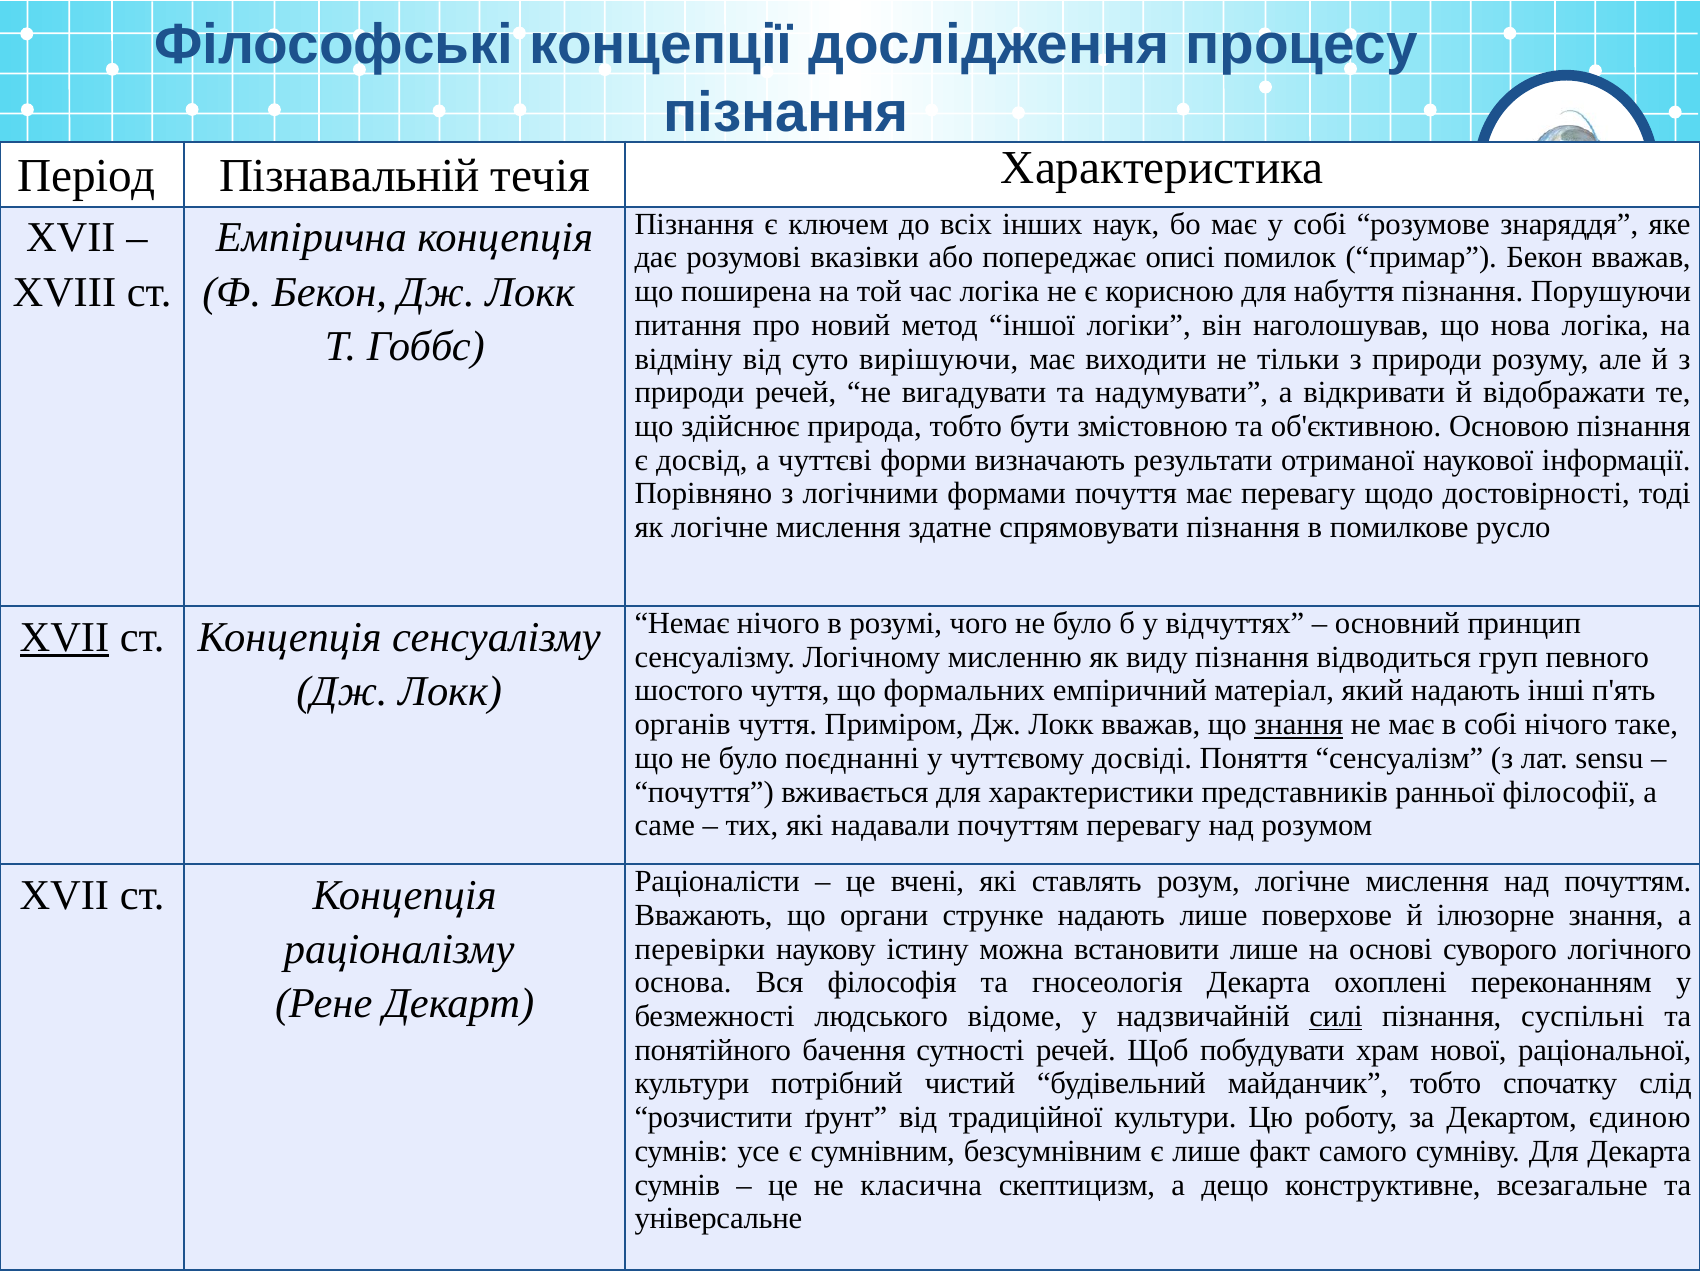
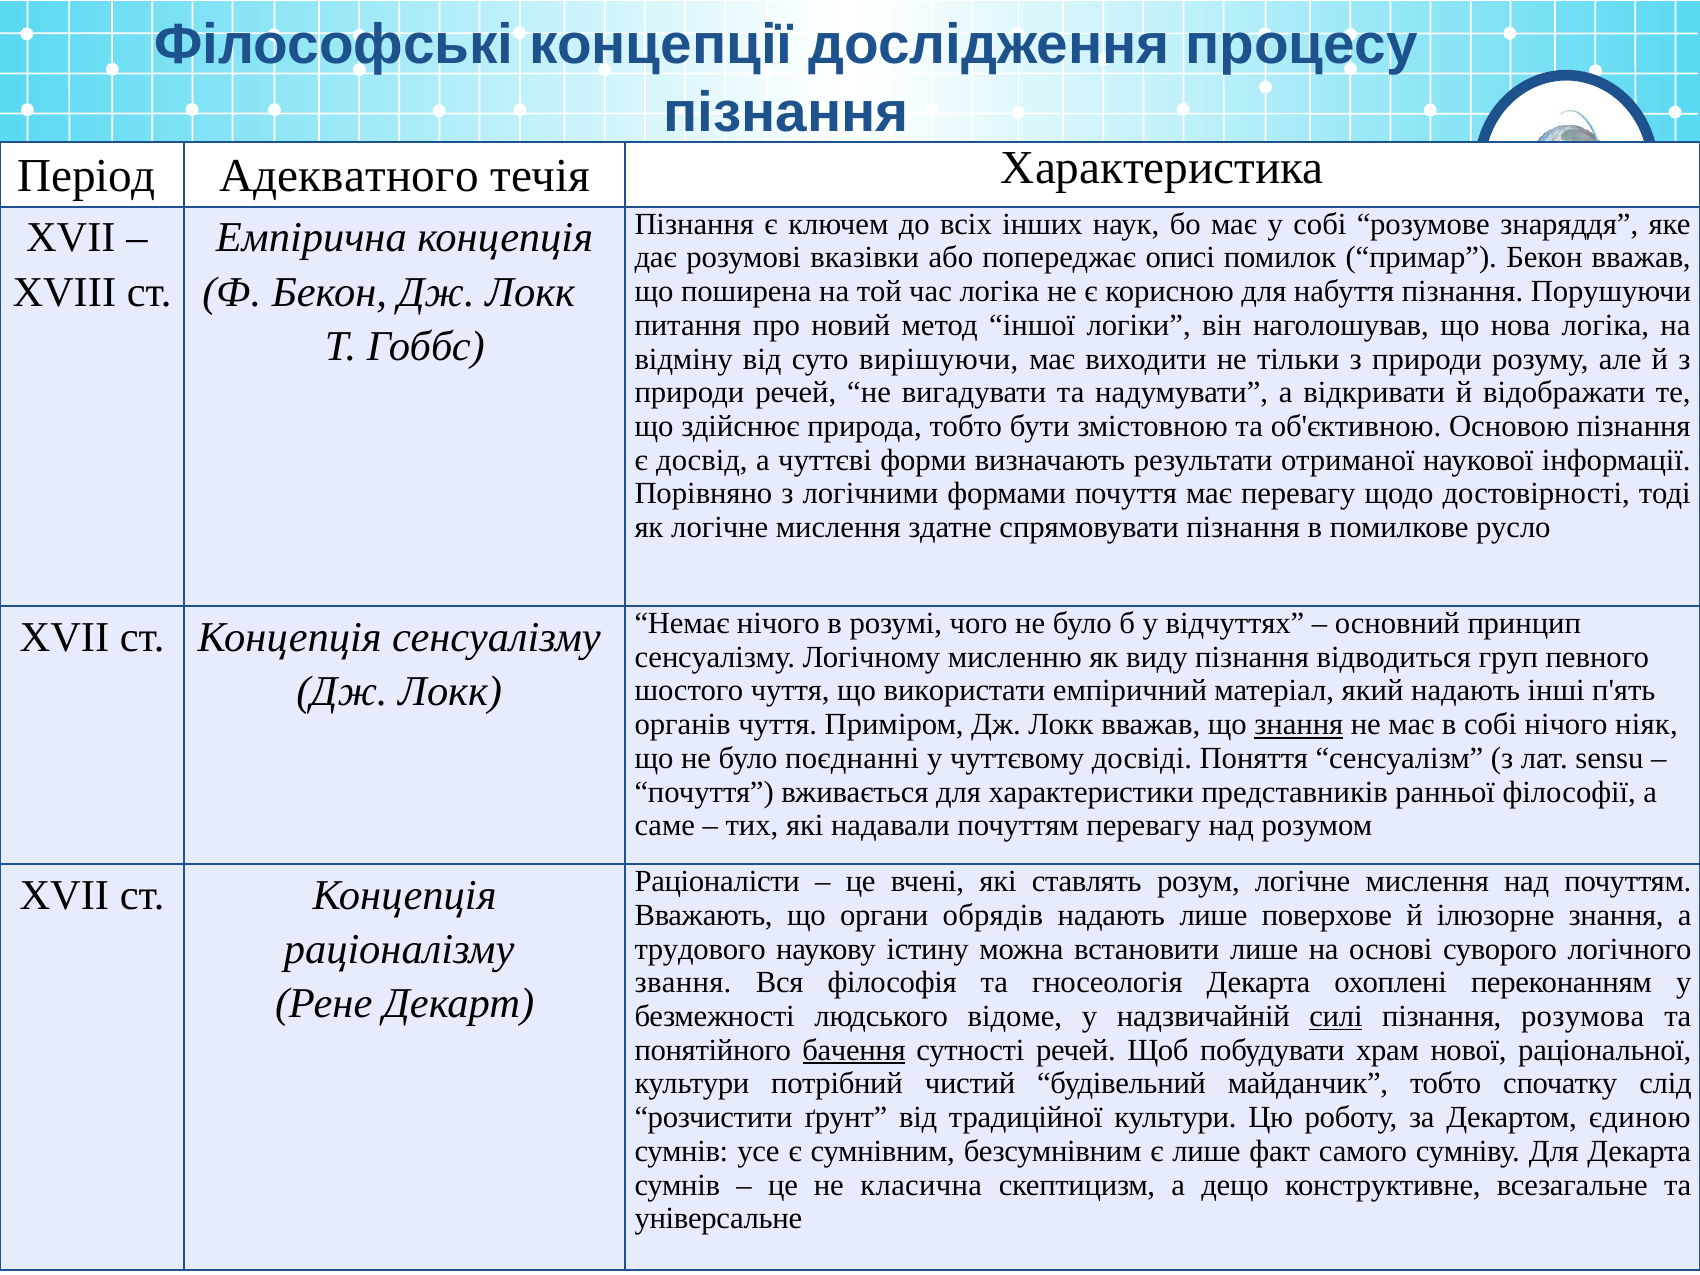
Пізнавальній: Пізнавальній -> Адекватного (349, 176)
XVII underline: present -> none (64, 637)
формальних: формальних -> використати (965, 691)
таке: таке -> ніяк (1646, 724)
струнке: струнке -> обрядів (993, 915)
перевірки: перевірки -> трудового (700, 949)
основа: основа -> звання (683, 983)
суспільні: суспільні -> розумова (1583, 1016)
бачення underline: none -> present (854, 1050)
